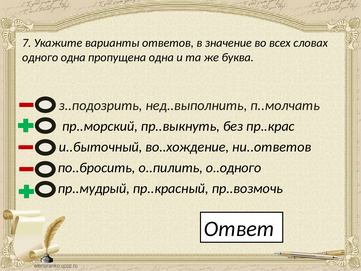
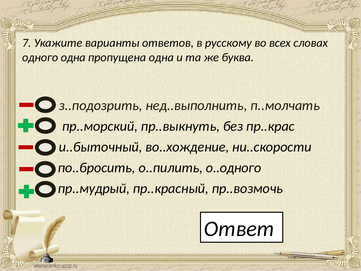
значение: значение -> русскому (228, 43)
ни..ответов: ни..ответов -> ни..скорости (272, 147)
